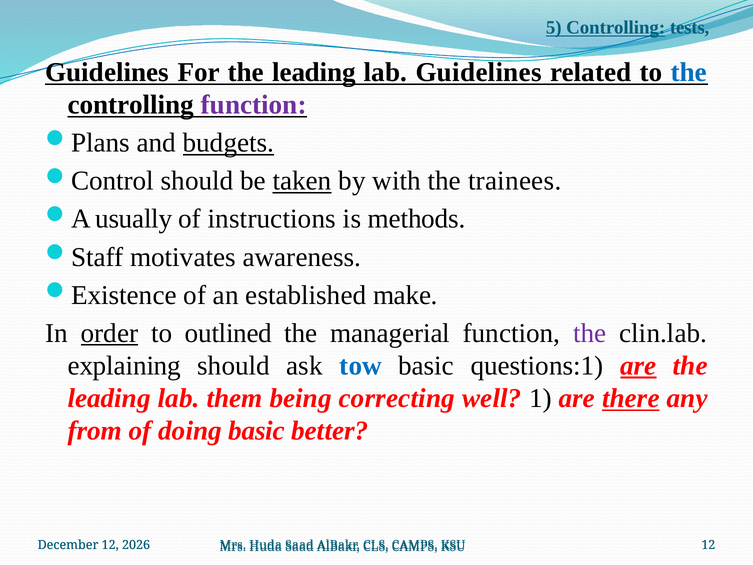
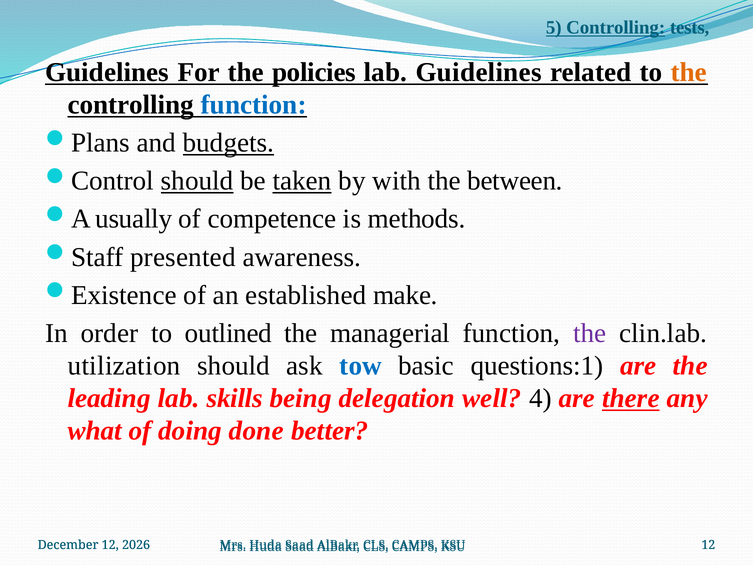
For the leading: leading -> policies (314, 72)
the colour: blue -> orange (689, 72)
function colour: purple -> blue (254, 105)
should underline: none -> present (197, 181)
trainees: trainees -> between (515, 181)
instructions: instructions -> competence (272, 219)
motivates: motivates -> presented (183, 257)
order underline: present -> none (109, 333)
explaining: explaining -> utilization (124, 366)
are underline: present -> none (638, 366)
them: them -> skills (235, 398)
correcting: correcting -> delegation (397, 398)
1: 1 -> 4 (540, 398)
from: from -> what (95, 431)
doing basic: basic -> done (256, 431)
